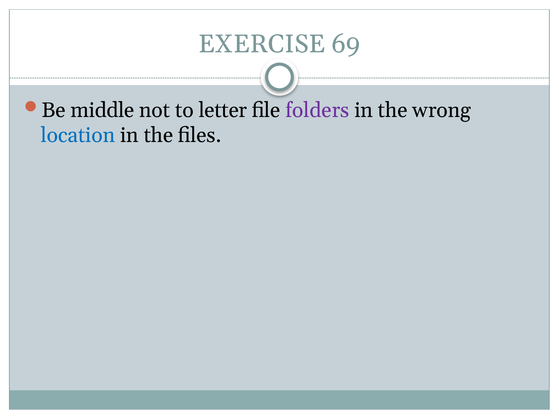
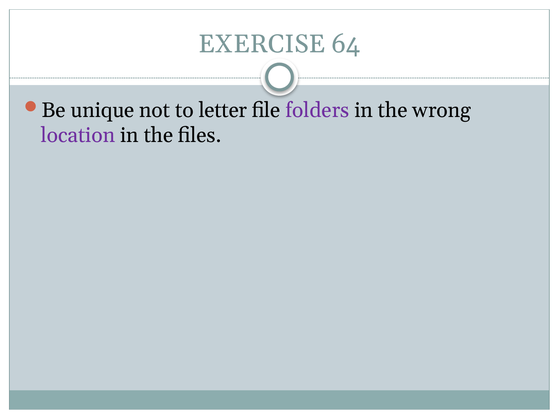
69: 69 -> 64 (346, 44)
middle: middle -> unique (103, 110)
location colour: blue -> purple (78, 135)
